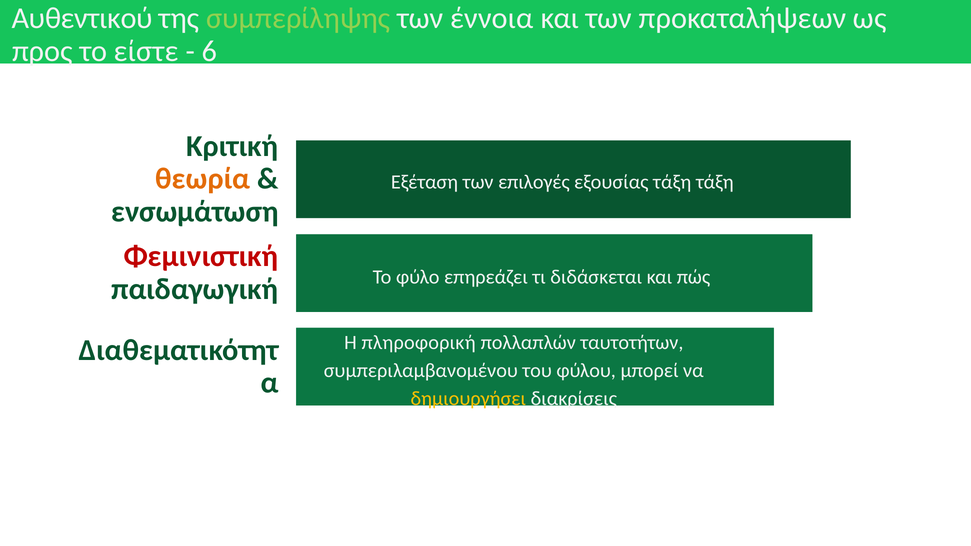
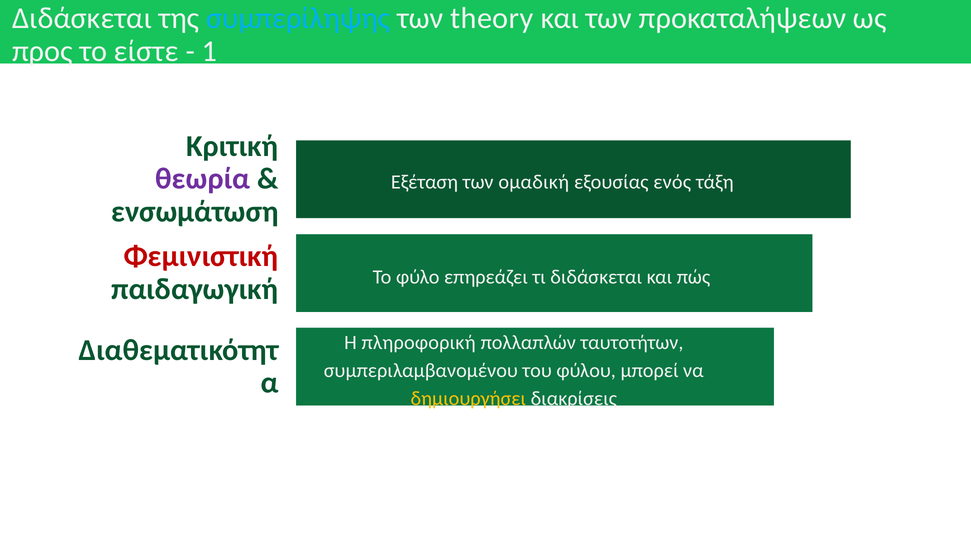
Αυθεντικού: Αυθεντικού -> Διδάσκεται (82, 18)
συμπερίληψης colour: light green -> light blue (298, 18)
έννοια: έννοια -> theory (492, 18)
6: 6 -> 1 (209, 51)
θεωρία colour: orange -> purple (203, 179)
επιλογές: επιλογές -> ομαδική (534, 182)
εξουσίας τάξη: τάξη -> ενός (672, 182)
